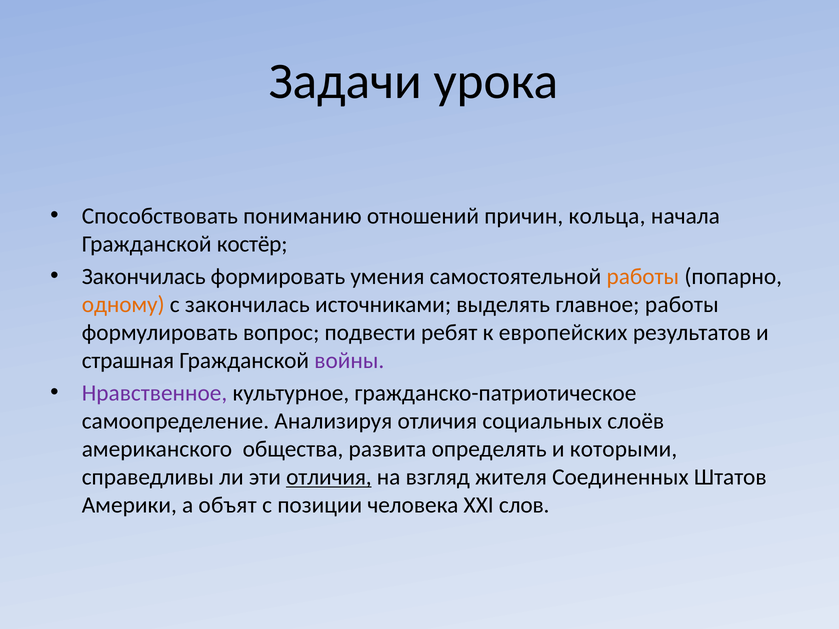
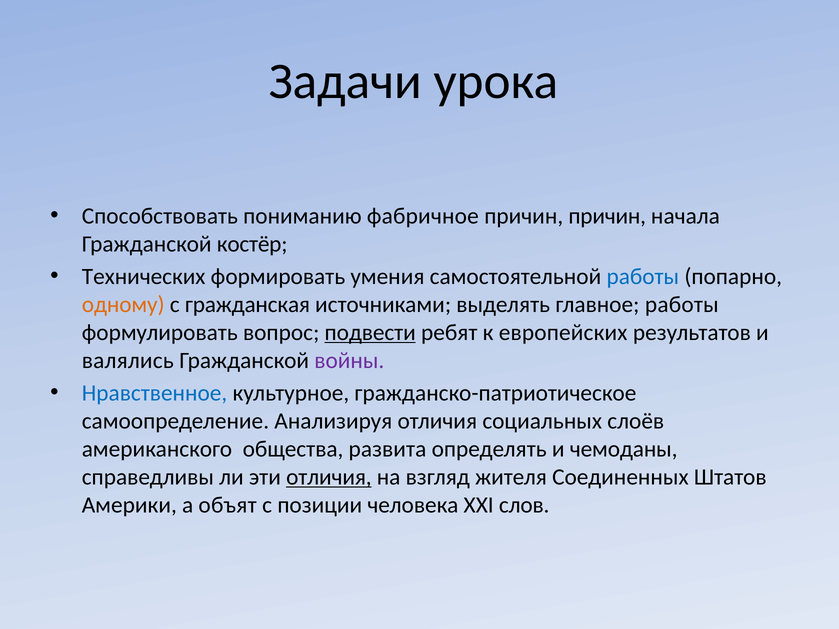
отношений: отношений -> фабричное (423, 216)
причин кольца: кольца -> причин (607, 216)
Закончилась: Закончилась -> Технических (144, 277)
работы colour: orange -> blue (643, 277)
с закончилась: закончилась -> гражданская (247, 305)
подвести underline: none -> present (370, 333)
страшная: страшная -> валялись (128, 361)
Нравственное colour: purple -> blue (155, 393)
которыми: которыми -> чемоданы (624, 449)
